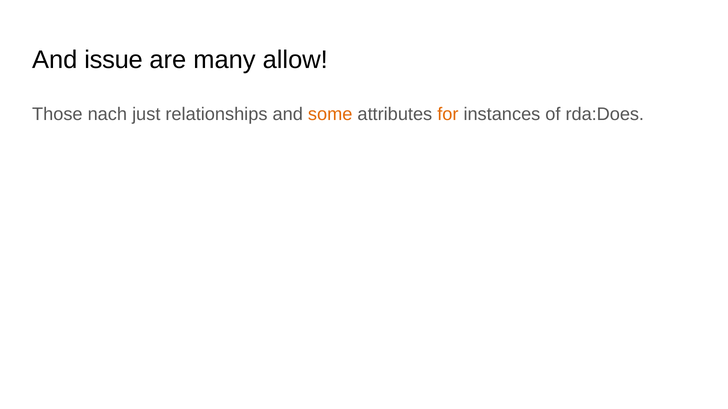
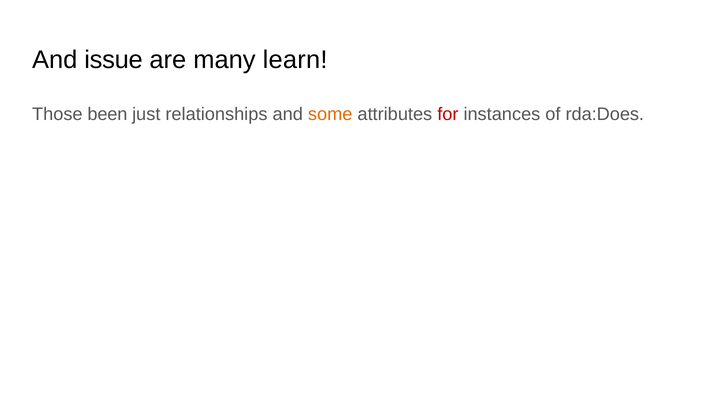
allow: allow -> learn (295, 60)
nach: nach -> been (107, 114)
for colour: orange -> red (448, 114)
